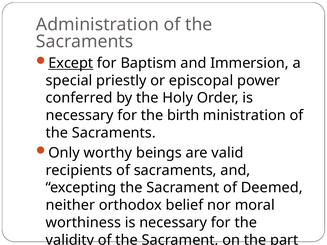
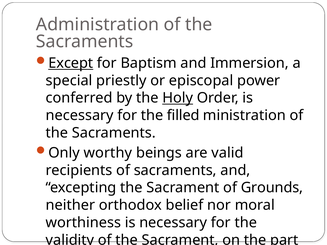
Holy underline: none -> present (178, 98)
birth: birth -> filled (183, 115)
Deemed: Deemed -> Grounds (272, 188)
